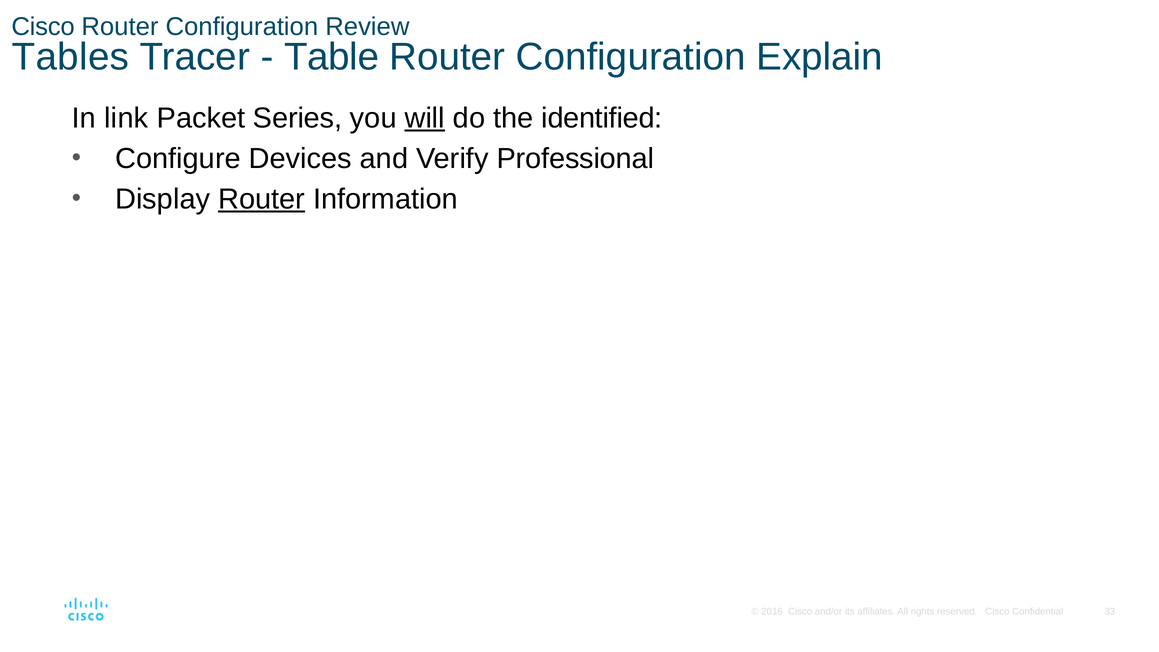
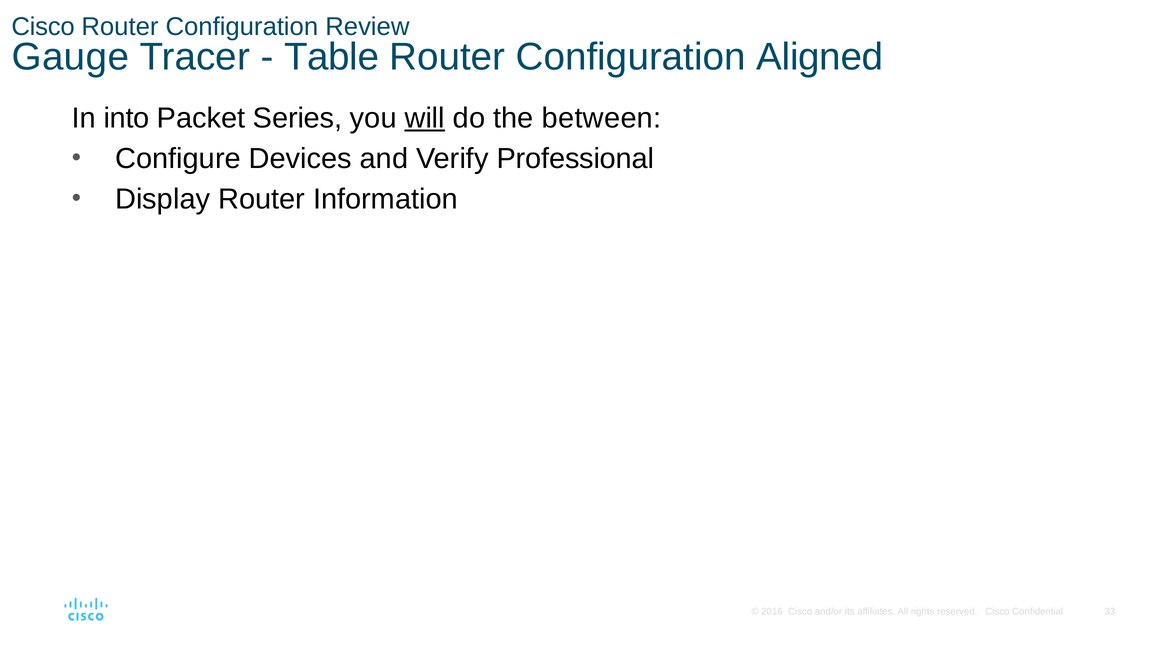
Tables: Tables -> Gauge (70, 57)
Explain: Explain -> Aligned (820, 57)
link: link -> into (127, 118)
identified: identified -> between (602, 118)
Router underline: present -> none (262, 199)
